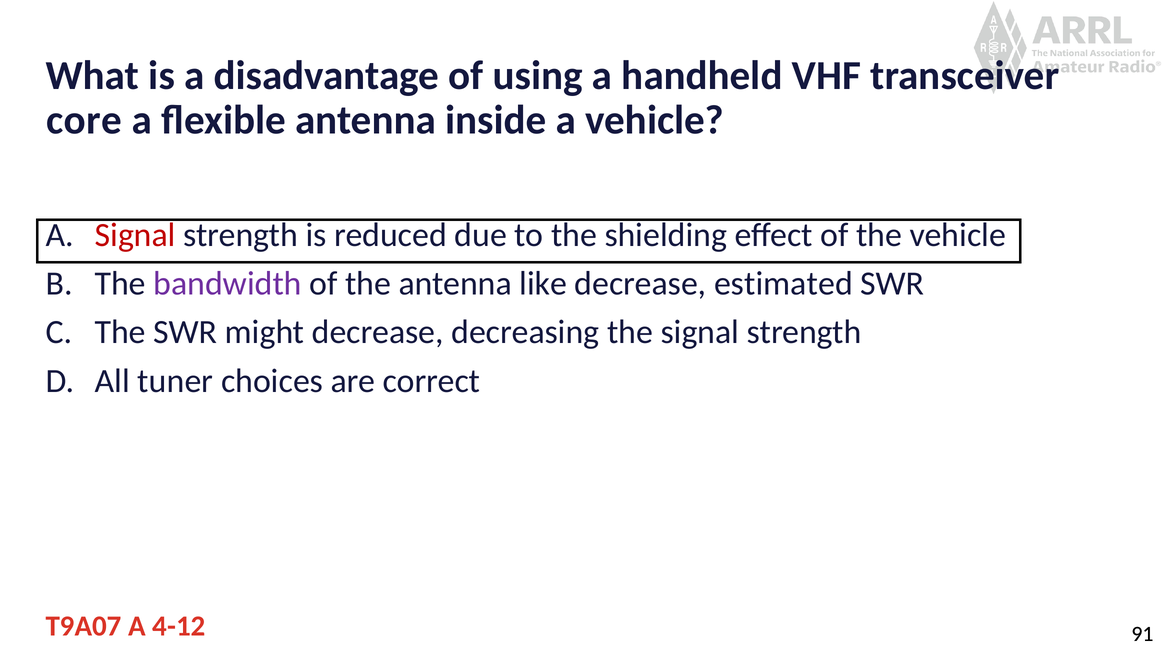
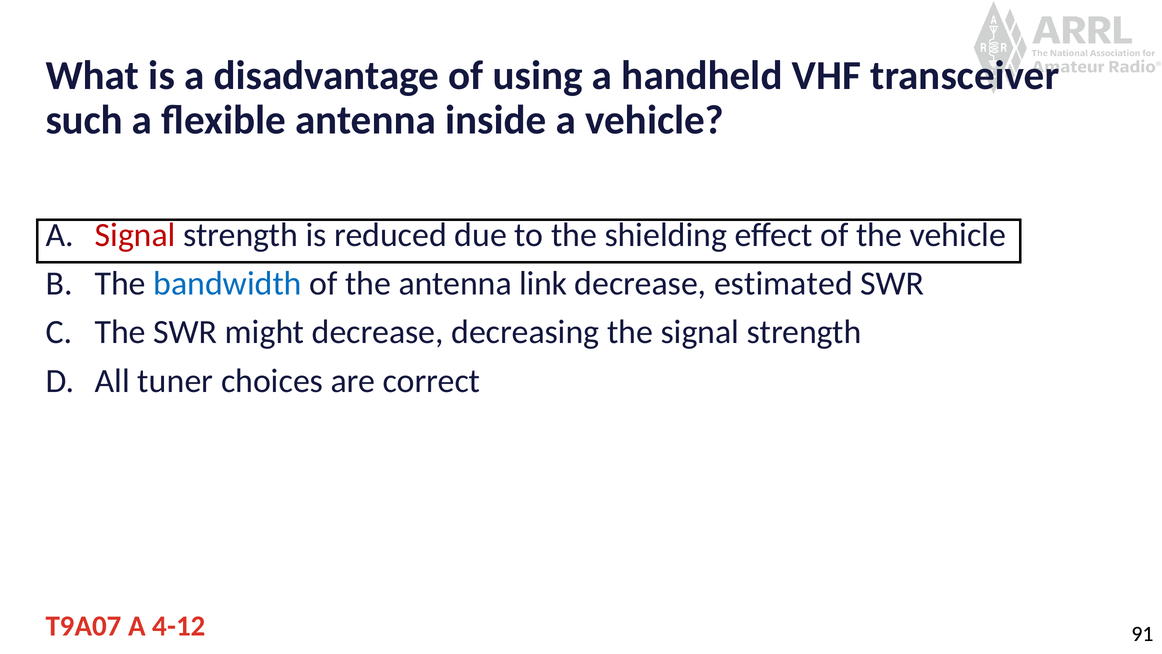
core: core -> such (84, 120)
bandwidth colour: purple -> blue (228, 283)
like: like -> link (543, 283)
